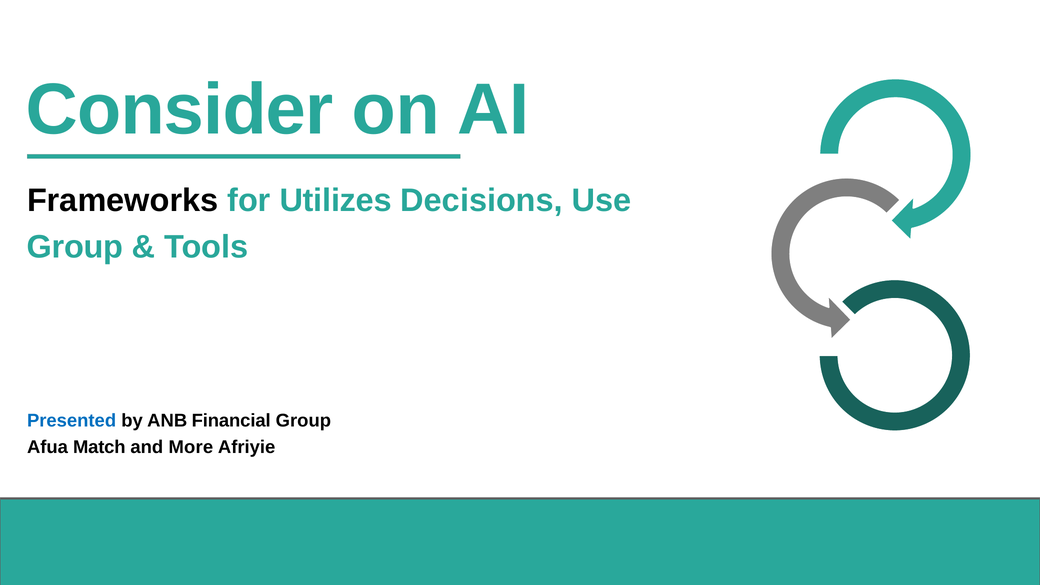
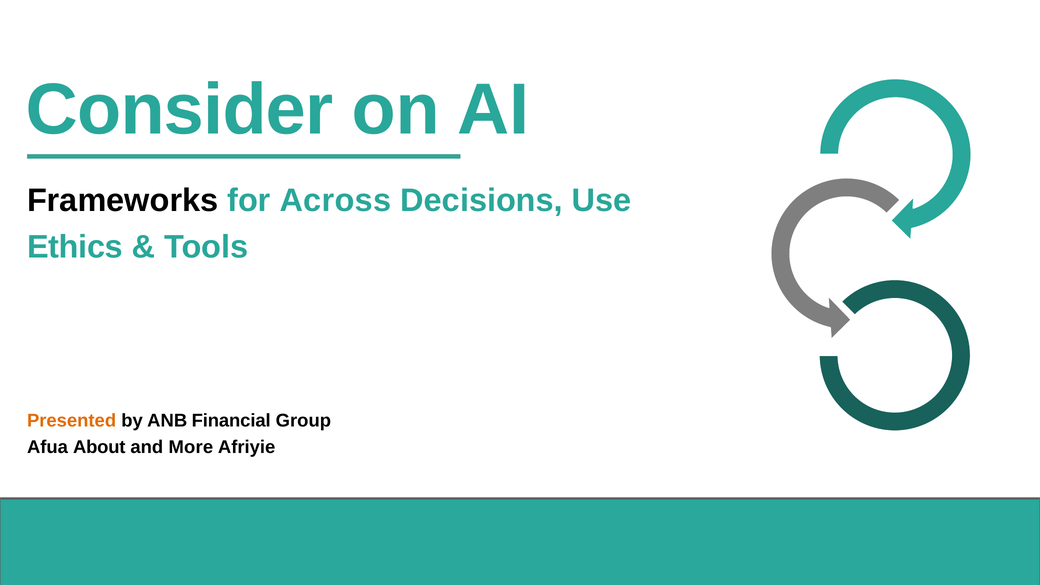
Utilizes: Utilizes -> Across (335, 200)
Group: Group -> Ethics (75, 247)
Presented colour: blue -> orange (72, 421)
Match: Match -> About (99, 447)
